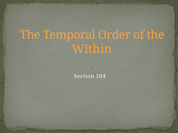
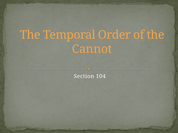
Within: Within -> Cannot (92, 49)
